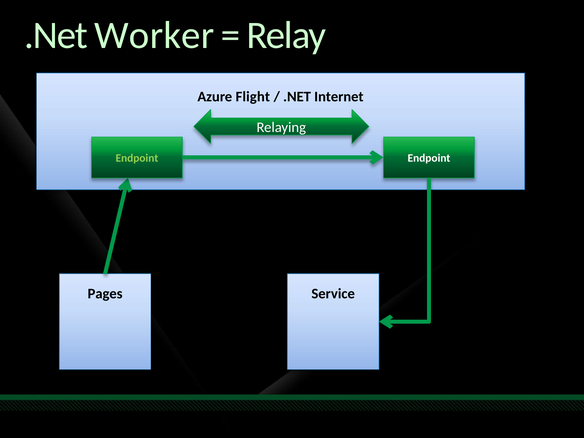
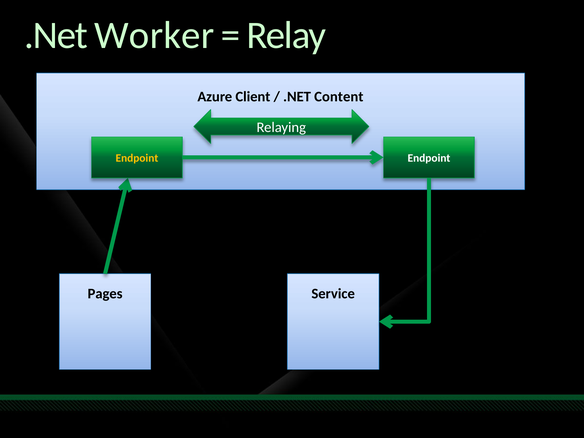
Flight: Flight -> Client (253, 97)
Internet: Internet -> Content (339, 97)
Endpoint colour: light green -> yellow (137, 158)
